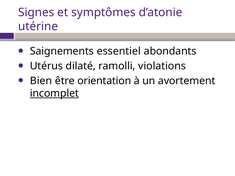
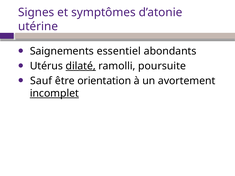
dilaté underline: none -> present (81, 66)
violations: violations -> poursuite (162, 66)
Bien: Bien -> Sauf (41, 81)
